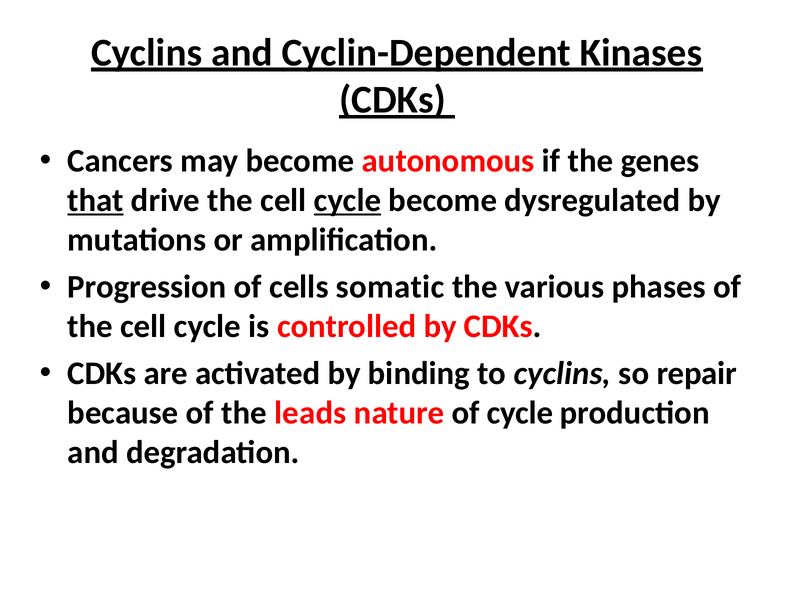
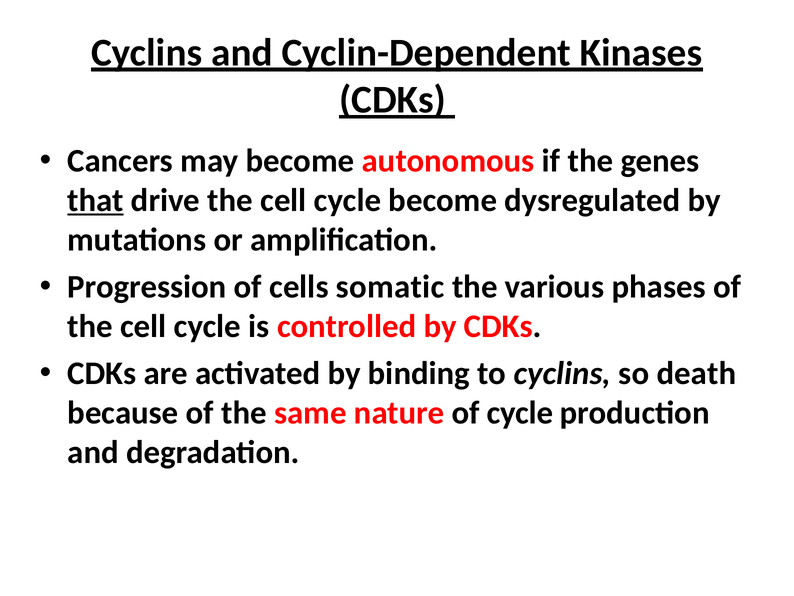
cycle underline: present -> none (348, 200)
repair: repair -> death (696, 373)
leads: leads -> same (310, 413)
